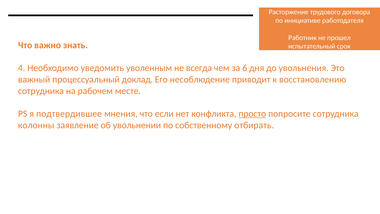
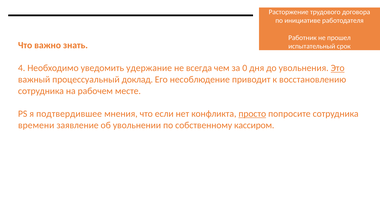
уволенным: уволенным -> удержание (149, 68)
6: 6 -> 0 (245, 68)
Это underline: none -> present (338, 68)
колонны: колонны -> времени (36, 125)
отбирать: отбирать -> кассиром (254, 125)
